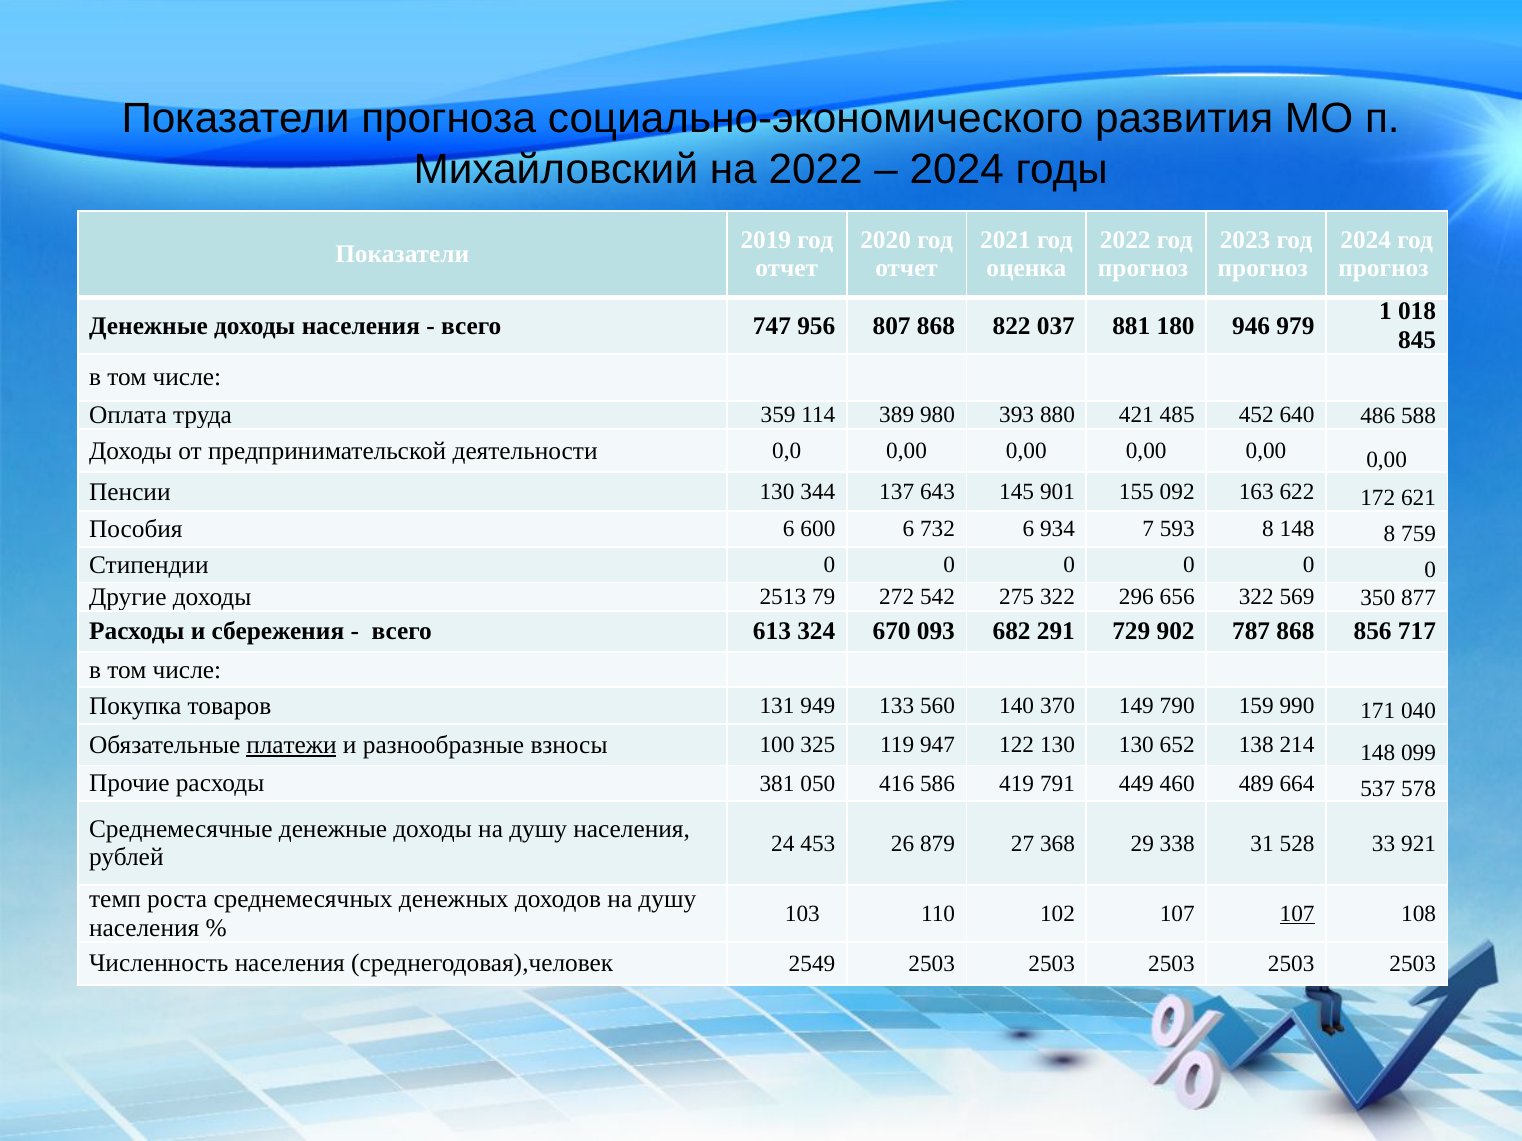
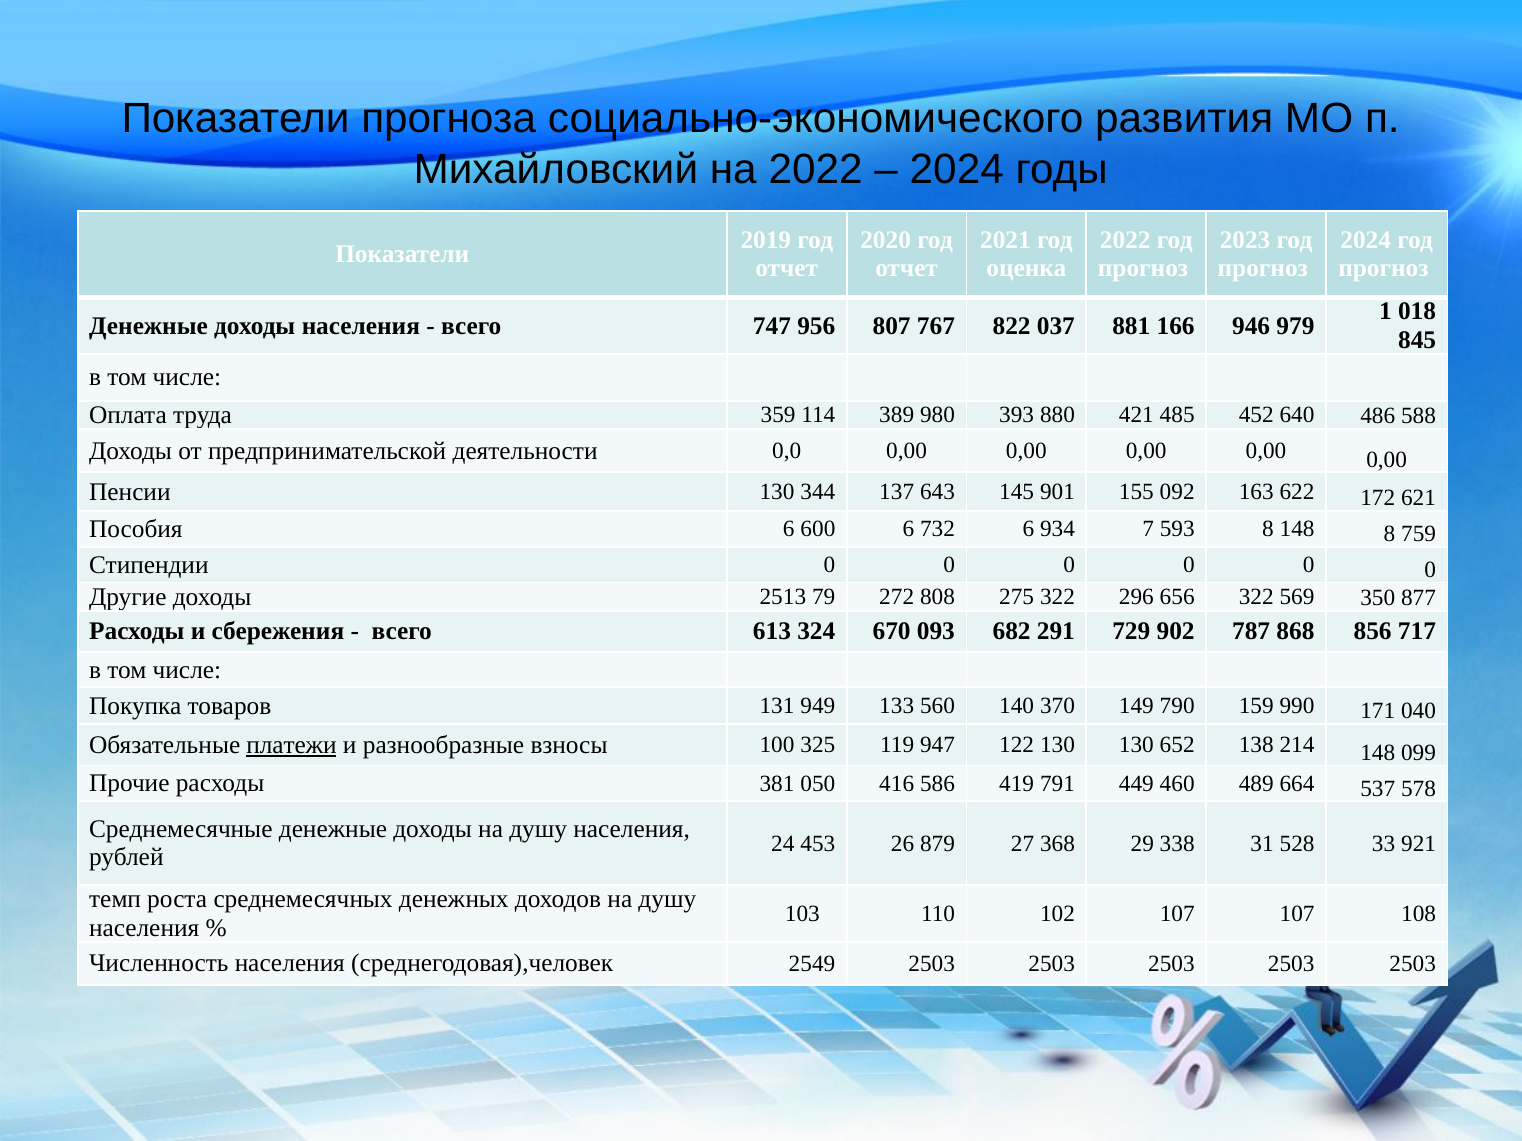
807 868: 868 -> 767 (936, 326)
180: 180 -> 166 (1176, 326)
542: 542 -> 808 (938, 597)
107 underline: present -> none (1297, 914)
